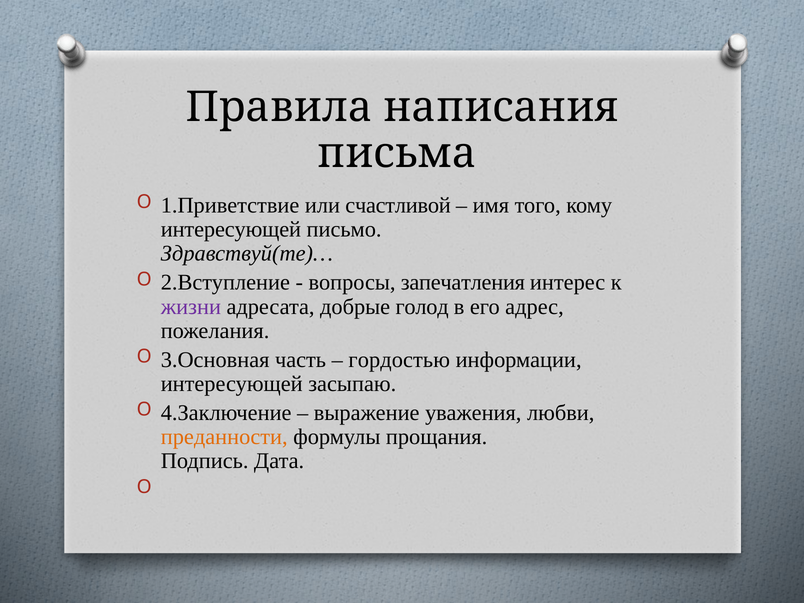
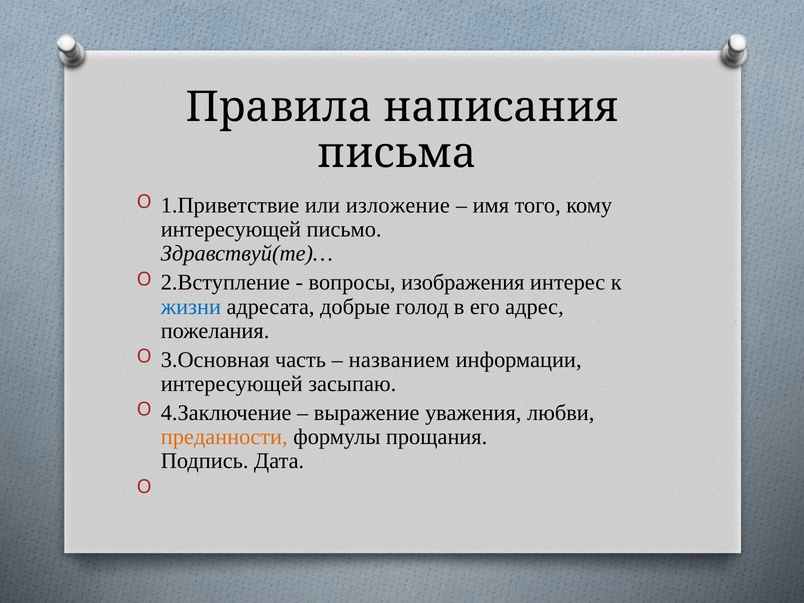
счастливой: счастливой -> изложение (398, 205)
запечатления: запечатления -> изображения (463, 283)
жизни colour: purple -> blue (191, 307)
гордостью: гордостью -> названием (399, 360)
